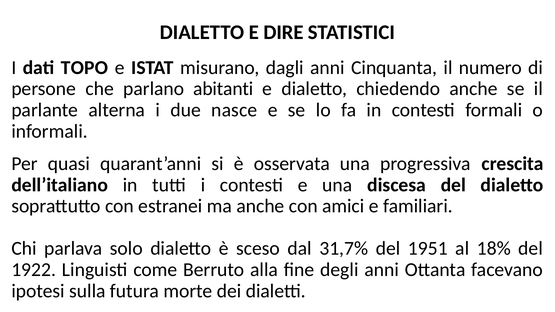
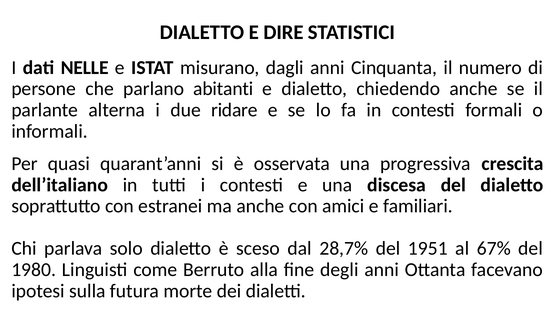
TOPO: TOPO -> NELLE (85, 68)
nasce: nasce -> ridare (234, 110)
31,7%: 31,7% -> 28,7% (344, 249)
18%: 18% -> 67% (494, 249)
1922: 1922 -> 1980 (34, 270)
